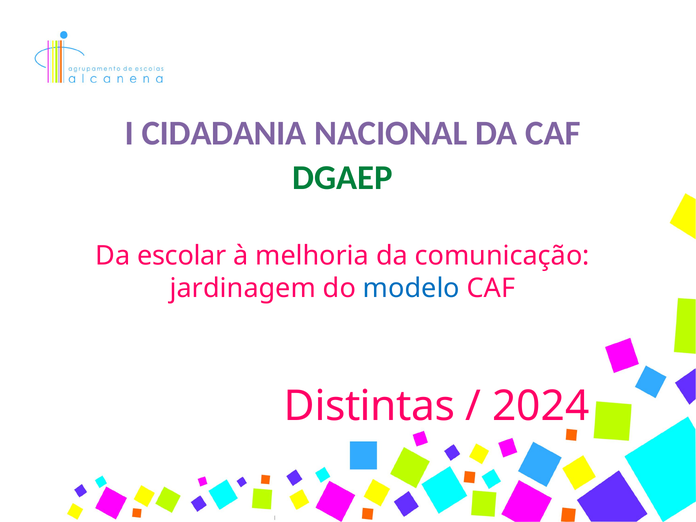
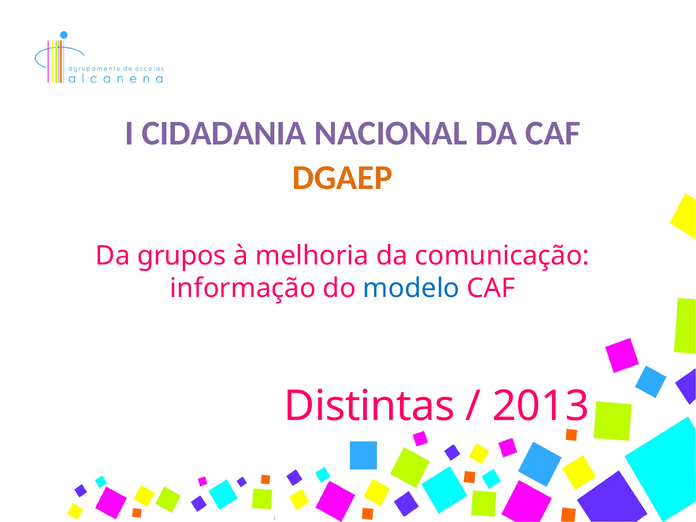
DGAEP colour: green -> orange (342, 178)
escolar: escolar -> grupos (182, 256)
jardinagem: jardinagem -> informação (243, 288)
2024: 2024 -> 2013 (541, 406)
